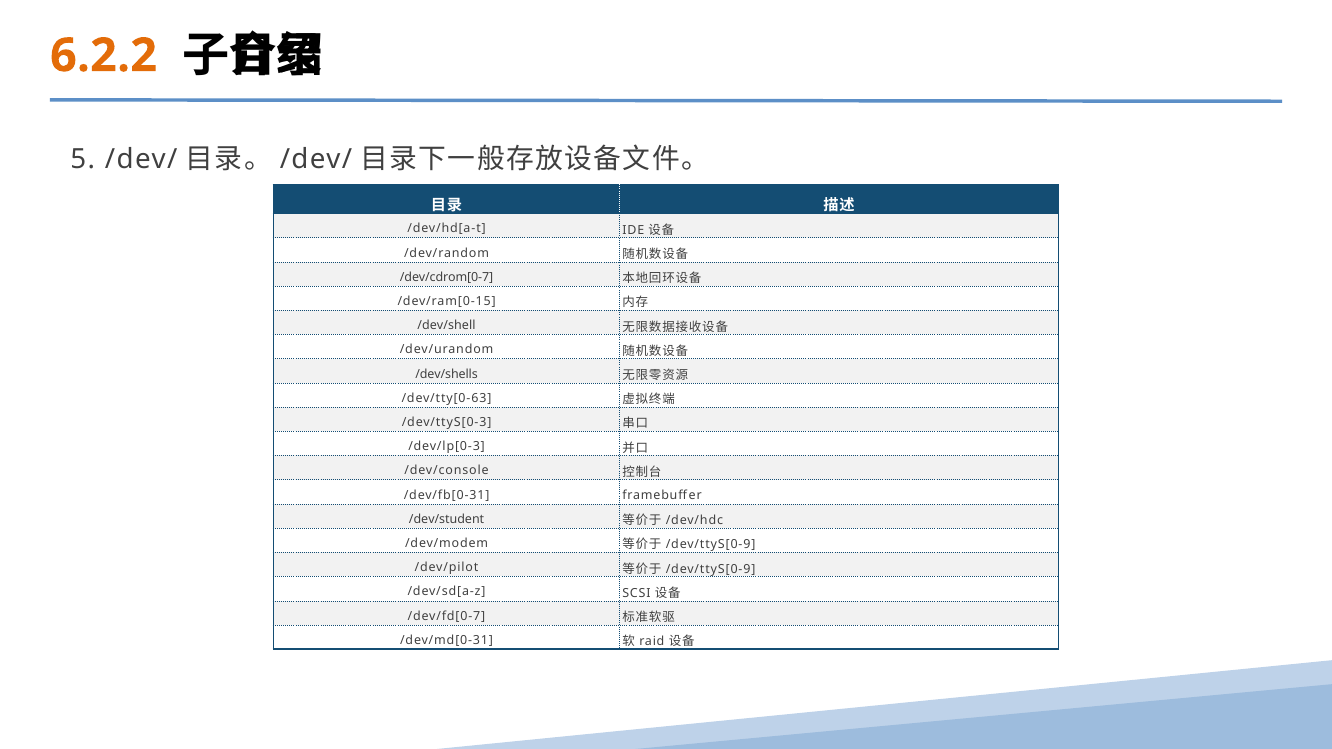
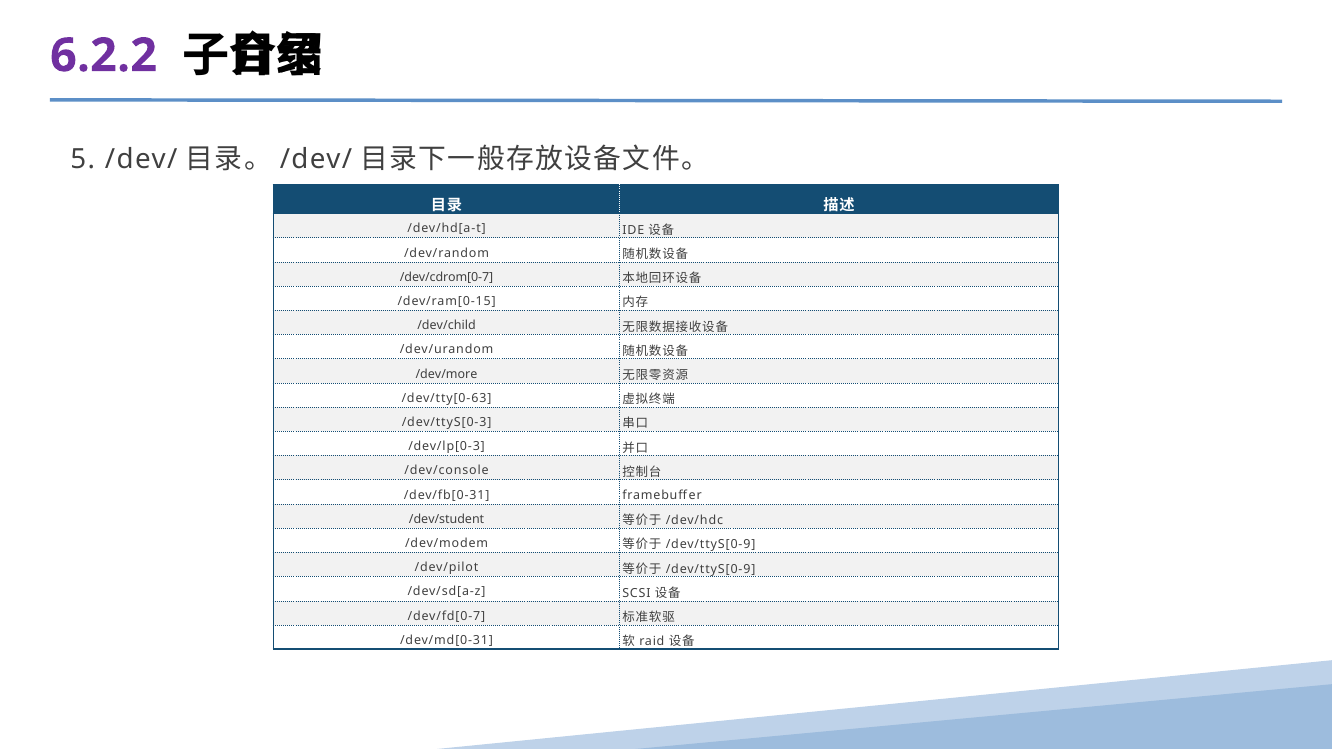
6.2.2 colour: orange -> purple (104, 56)
/dev/shell: /dev/shell -> /dev/child (447, 326)
/dev/shells: /dev/shells -> /dev/more (446, 374)
